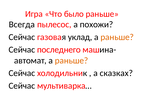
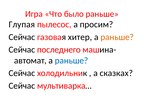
Всегда: Всегда -> Глупая (22, 24)
похожи: похожи -> просим (96, 24)
уклад: уклад -> хитер (80, 37)
раньше colour: orange -> blue (71, 60)
